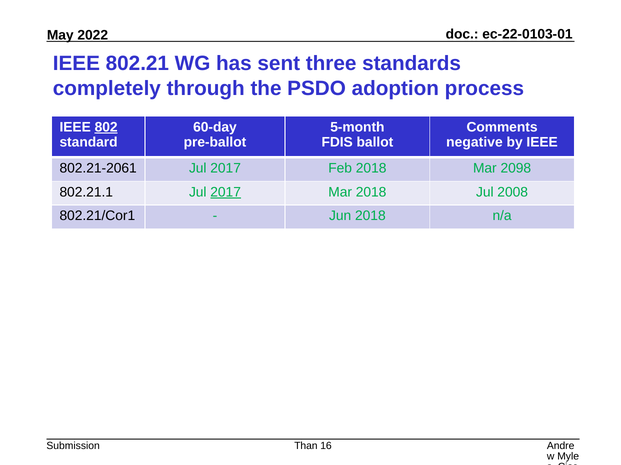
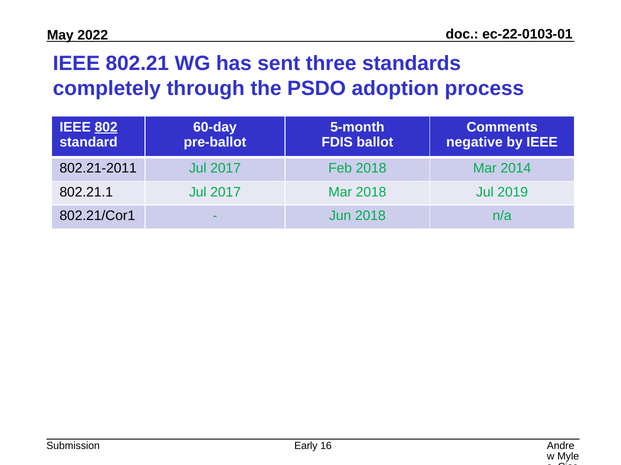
802.21-2061: 802.21-2061 -> 802.21-2011 (98, 169)
2098: 2098 -> 2014 (516, 169)
2017 underline: present -> none (226, 192)
2008: 2008 -> 2019 (513, 192)
Than: Than -> Early (306, 447)
